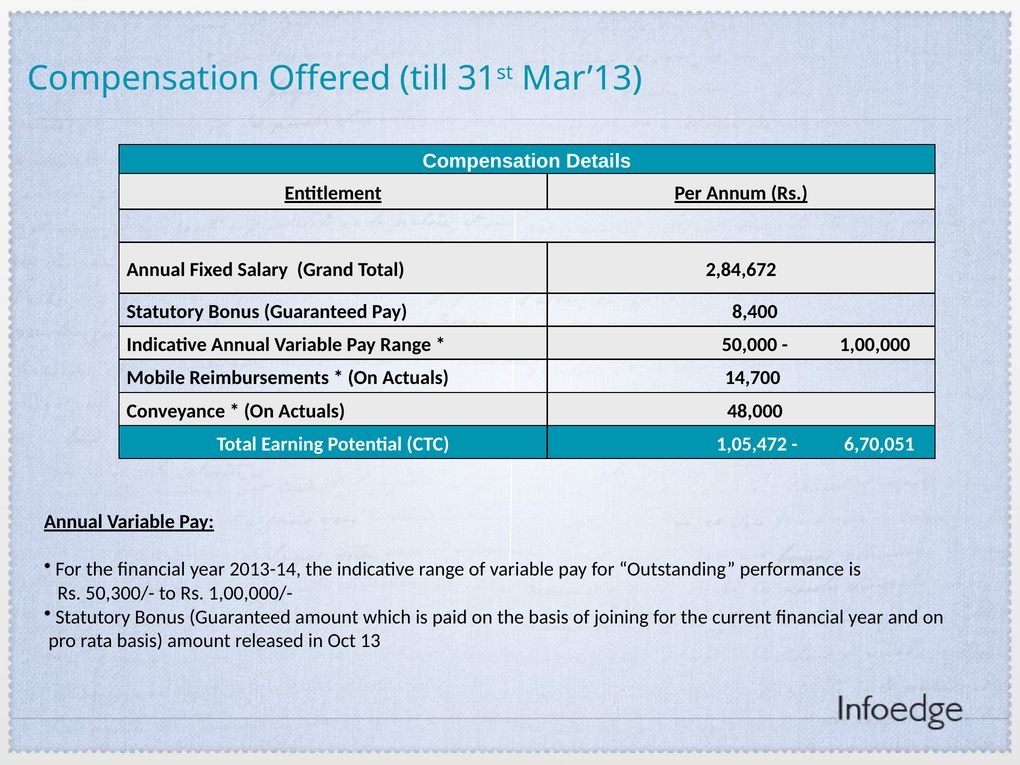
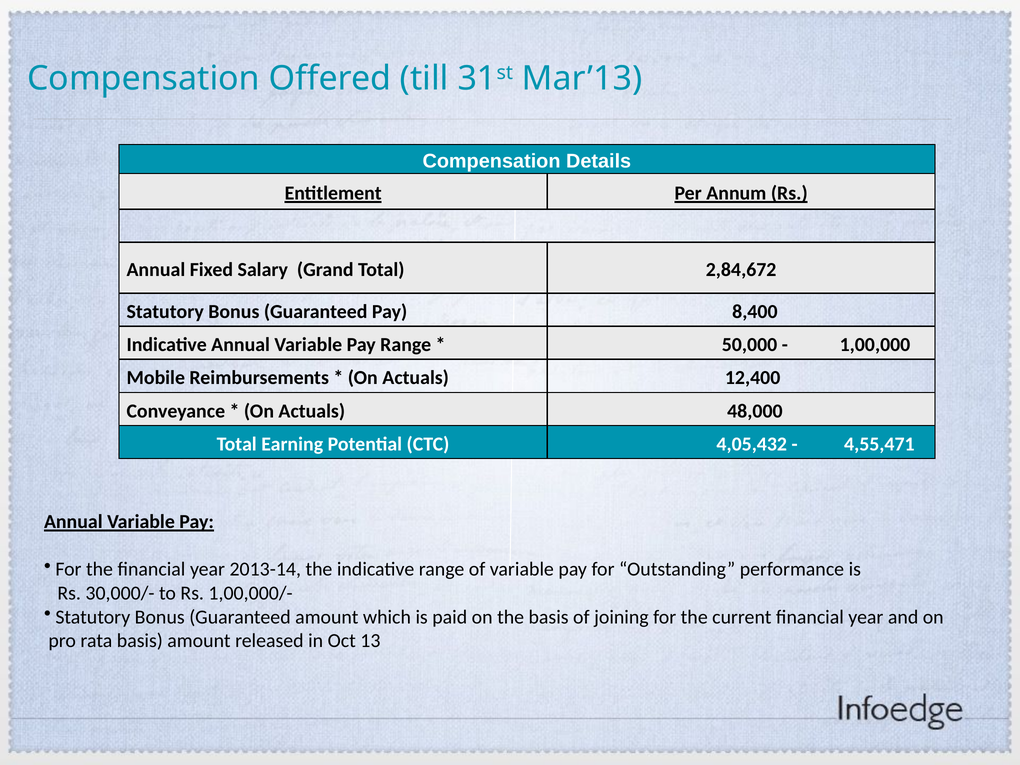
14,700: 14,700 -> 12,400 (753, 378)
1,05,472: 1,05,472 -> 4,05,432 (752, 444)
6,70,051: 6,70,051 -> 4,55,471 (879, 444)
50,300/-: 50,300/- -> 30,000/- (120, 593)
